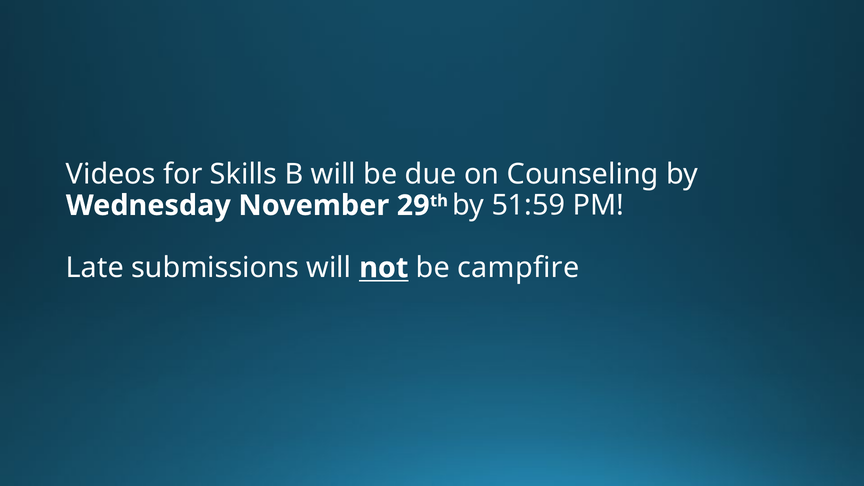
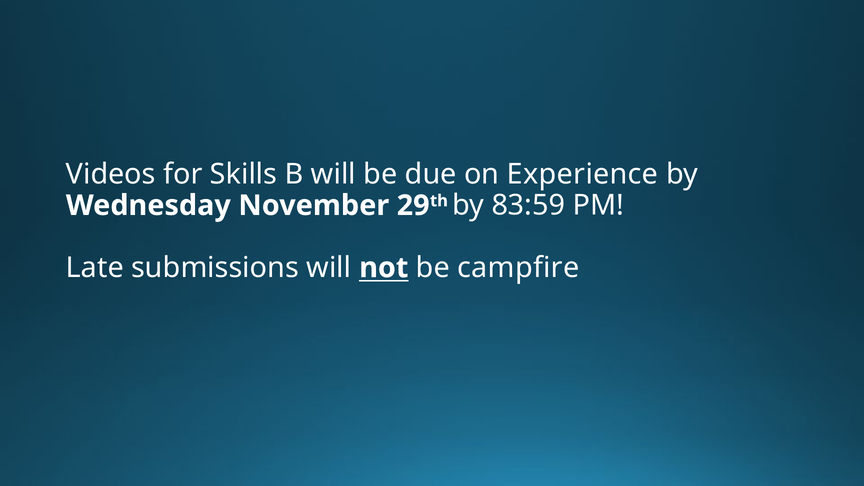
Counseling: Counseling -> Experience (583, 174)
51:59: 51:59 -> 83:59 (528, 205)
